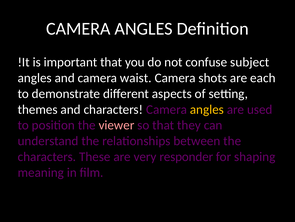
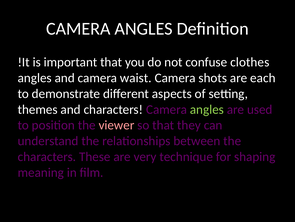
subject: subject -> clothes (250, 62)
angles colour: yellow -> light green (207, 109)
responder: responder -> technique (186, 156)
